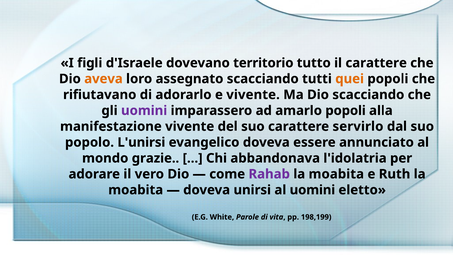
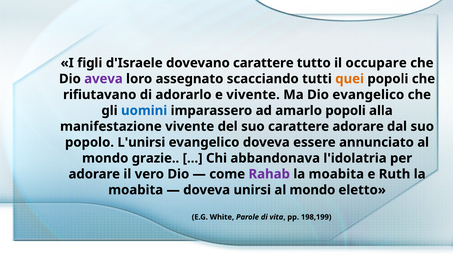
dovevano territorio: territorio -> carattere (263, 63)
il carattere: carattere -> occupare (376, 63)
aveva colour: orange -> purple (103, 79)
Dio scacciando: scacciando -> evangelico (368, 95)
uomini colour: purple -> blue (144, 110)
carattere servirlo: servirlo -> adorare (358, 126)
unirsi al uomini: uomini -> mondo (312, 190)
